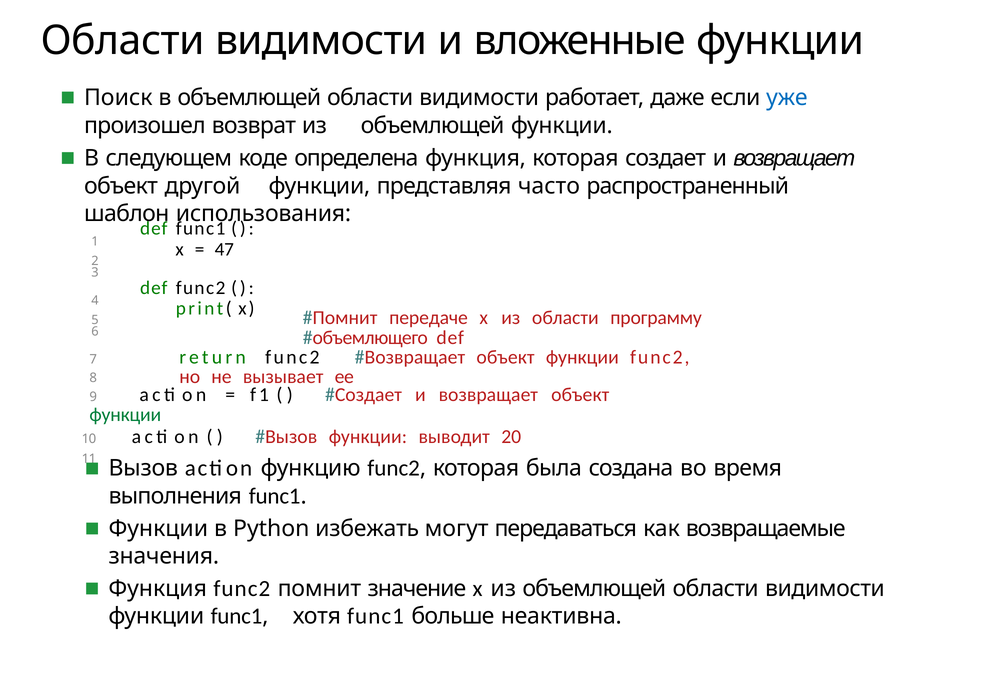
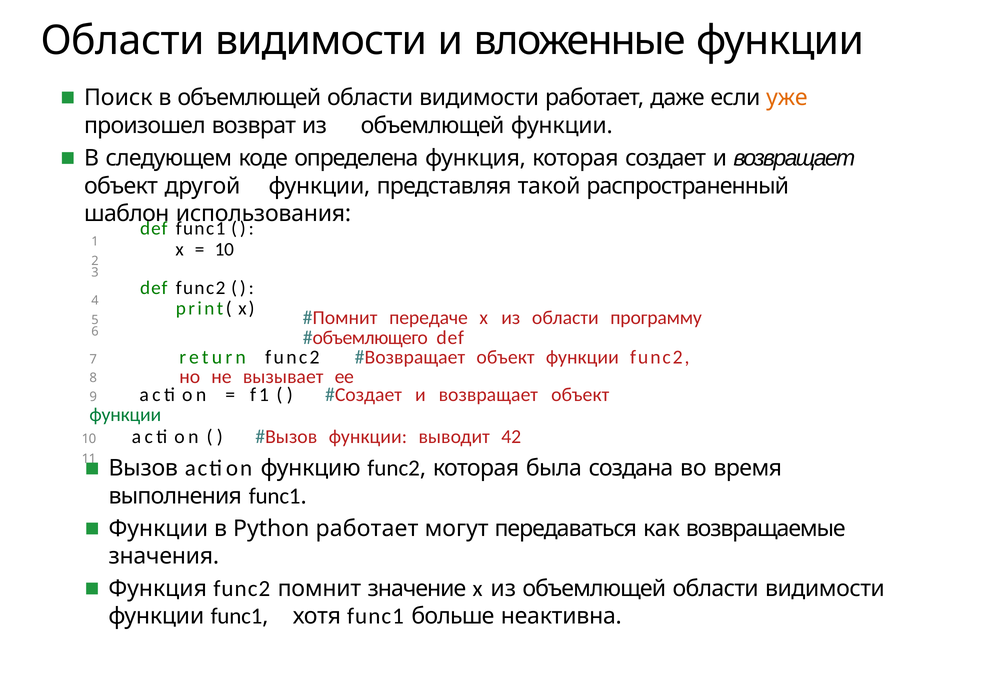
уже colour: blue -> orange (787, 98)
часто: часто -> такой (549, 186)
47: 47 -> 10 (224, 249)
20: 20 -> 42 (511, 437)
Python избежать: избежать -> работает (367, 528)
